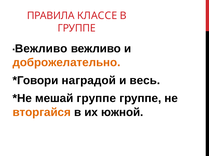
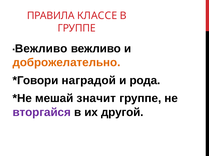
весь: весь -> рода (145, 81)
мешай группе: группе -> значит (96, 99)
вторгайся colour: orange -> purple (42, 113)
южной: южной -> другой (122, 113)
